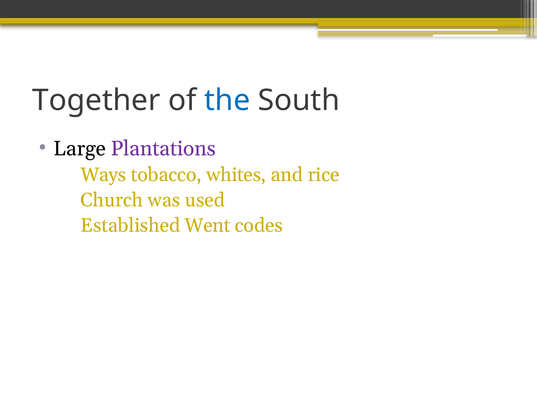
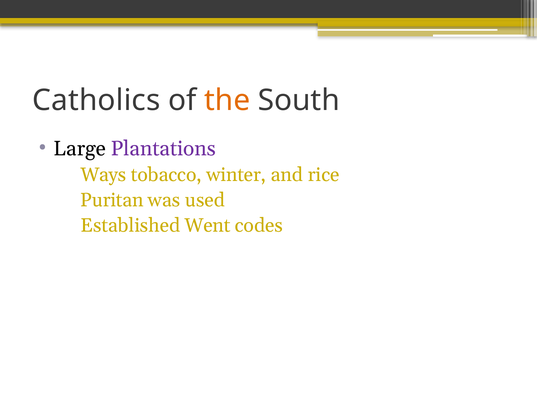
Together: Together -> Catholics (96, 101)
the colour: blue -> orange (227, 101)
whites: whites -> winter (236, 175)
Church: Church -> Puritan (112, 201)
